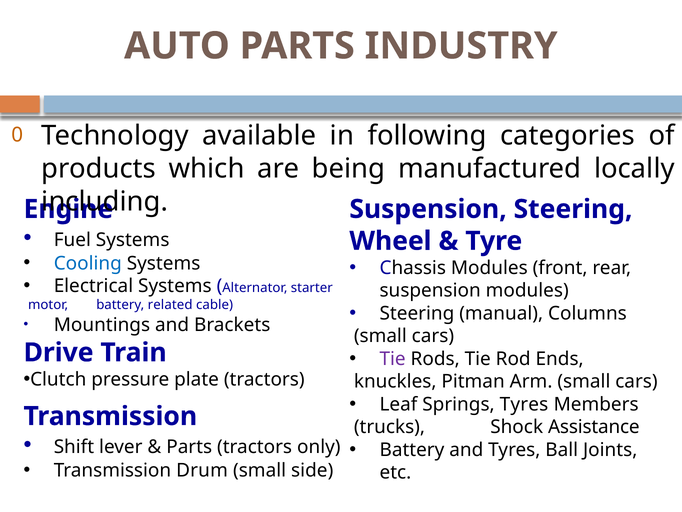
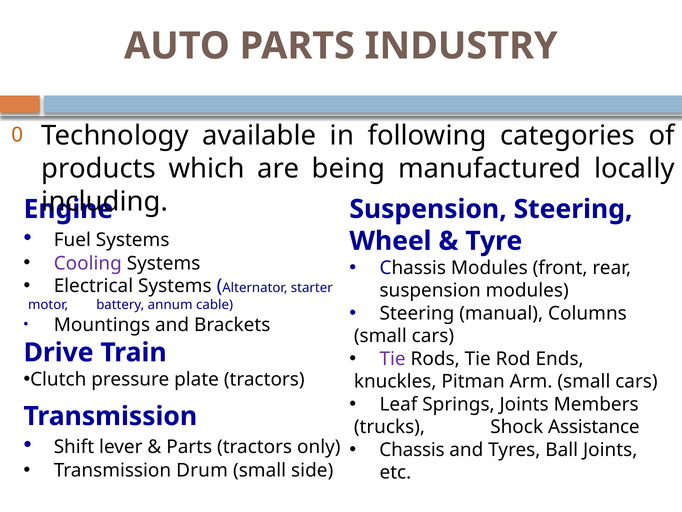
Cooling colour: blue -> purple (88, 263)
related: related -> annum (170, 305)
Springs Tyres: Tyres -> Joints (524, 404)
Battery: Battery -> Chassis (412, 450)
